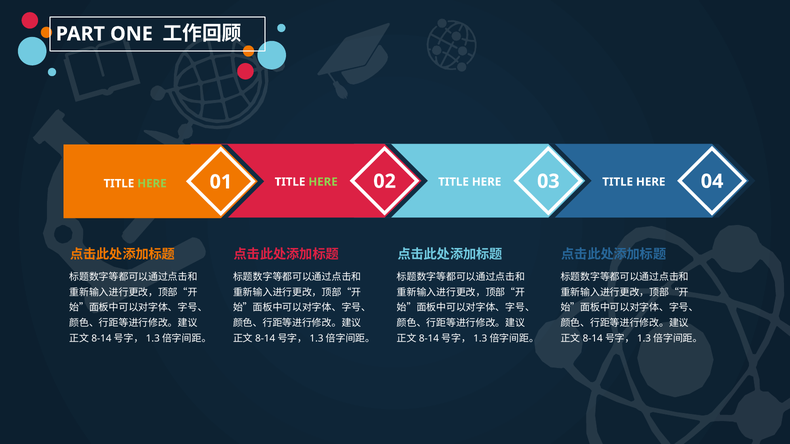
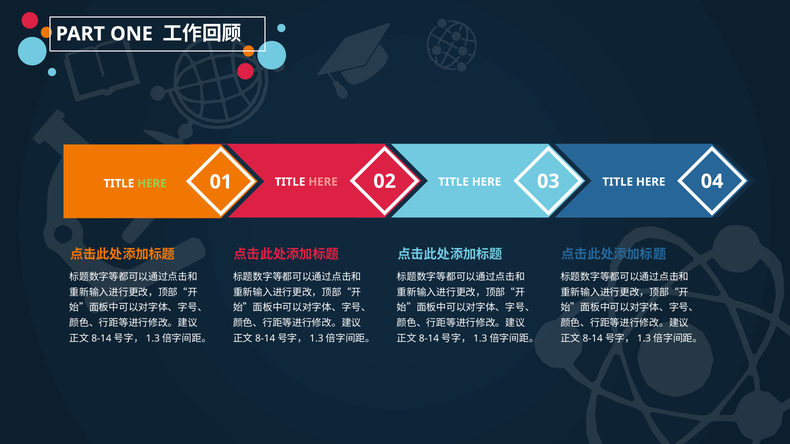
HERE colour: light green -> pink (323, 182)
